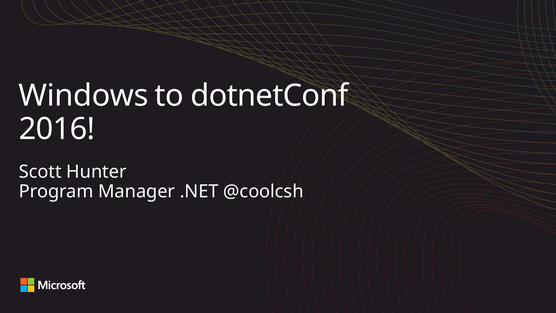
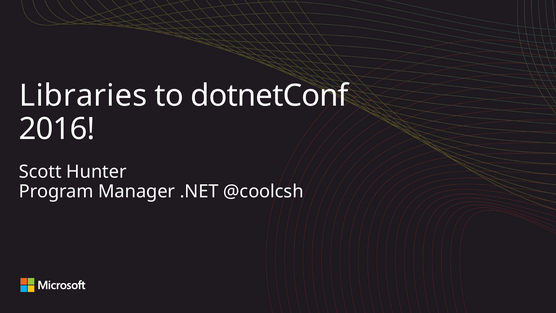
Windows: Windows -> Libraries (83, 96)
